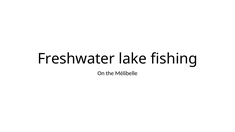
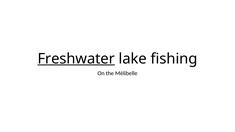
Freshwater underline: none -> present (76, 59)
